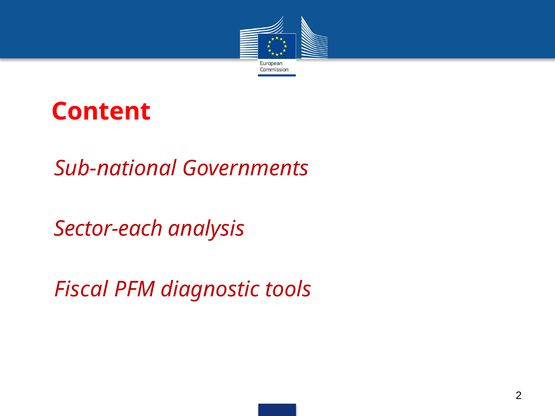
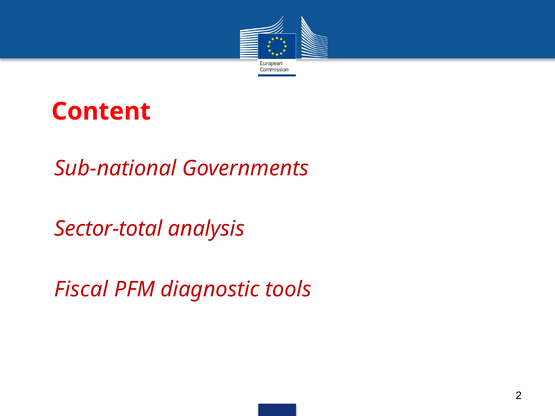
Sector-each: Sector-each -> Sector-total (108, 229)
